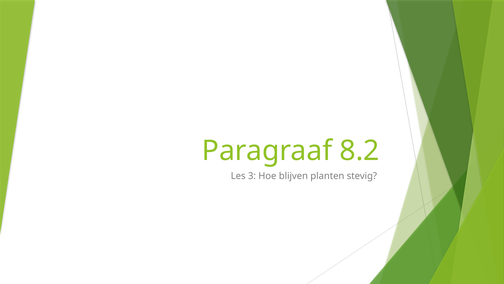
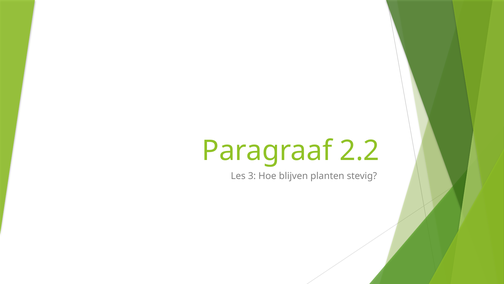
8.2: 8.2 -> 2.2 (359, 151)
